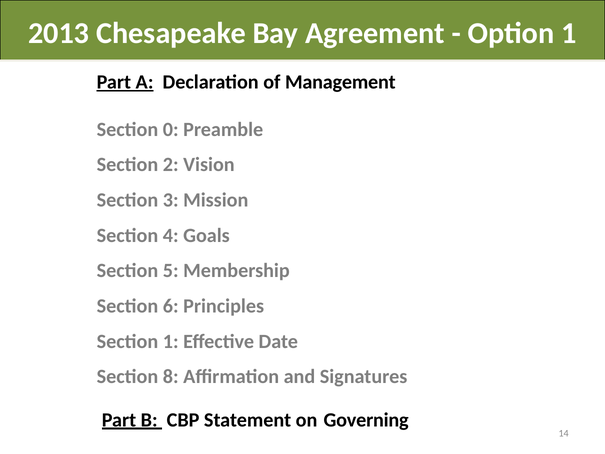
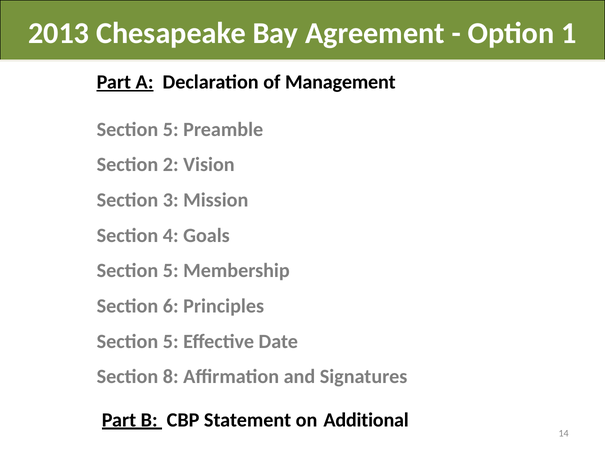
0: 0 -> 5 (171, 129)
1: 1 -> 5 (171, 341)
Governing: Governing -> Additional (366, 420)
